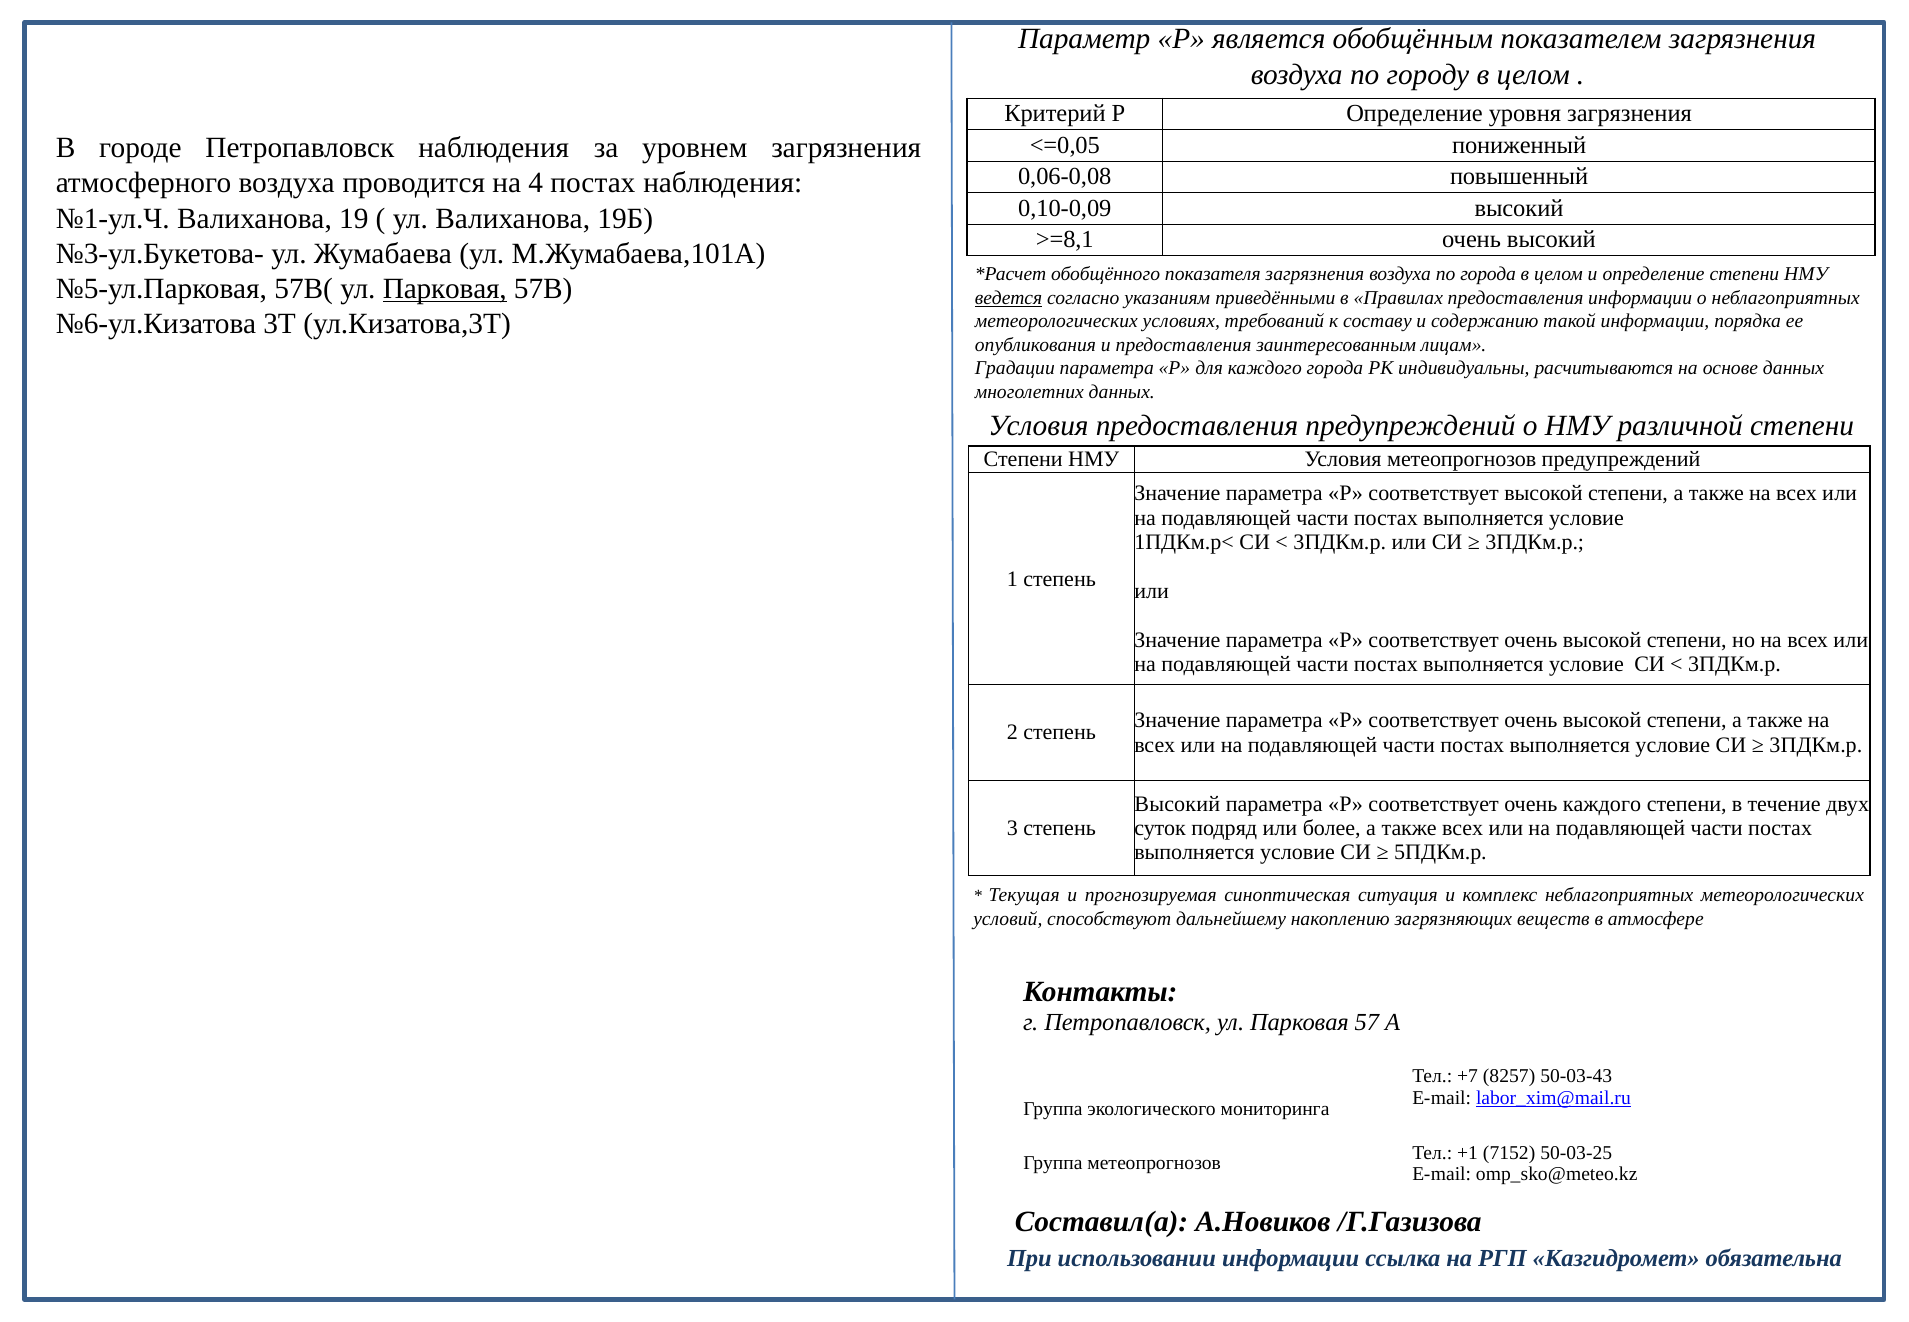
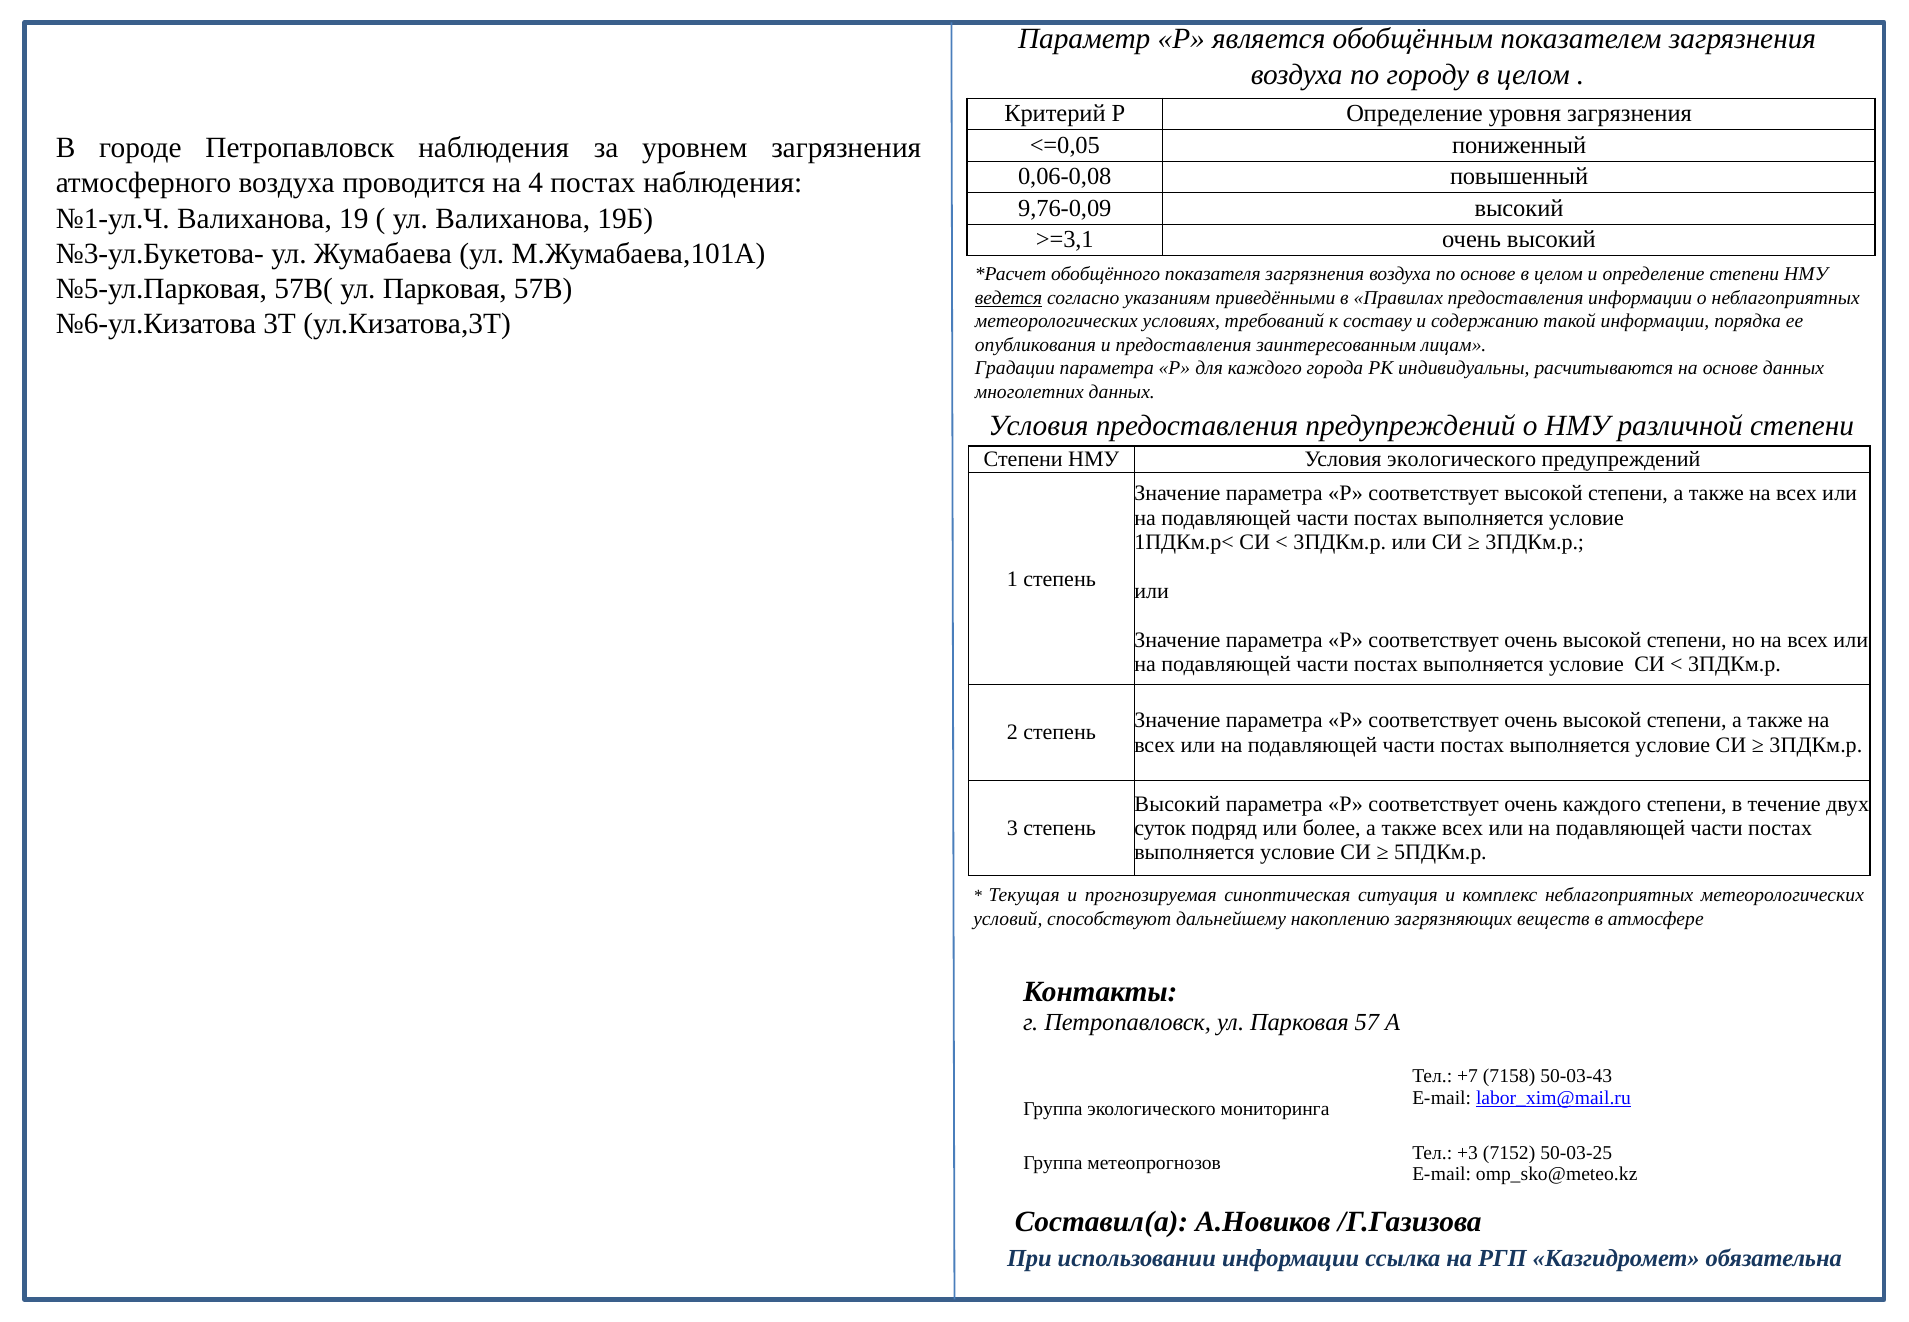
0,10-0,09: 0,10-0,09 -> 9,76-0,09 (1065, 208)
>=8,1: >=8,1 -> >=3,1 (1065, 240)
по города: города -> основе (1488, 274)
Парковая underline: present -> none (445, 289)
Условия метеопрогнозов: метеопрогнозов -> экологического (1462, 459)
8257: 8257 -> 7158 (1509, 1076)
+1: +1 -> +3 (1468, 1152)
